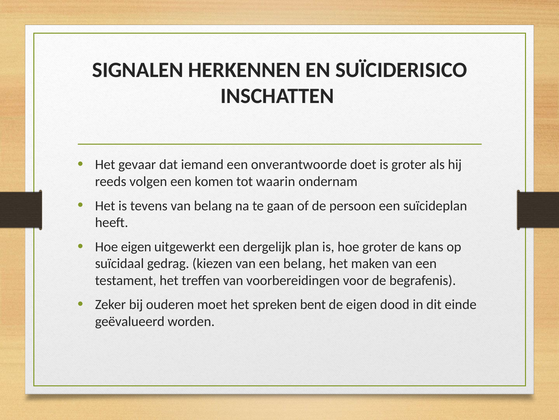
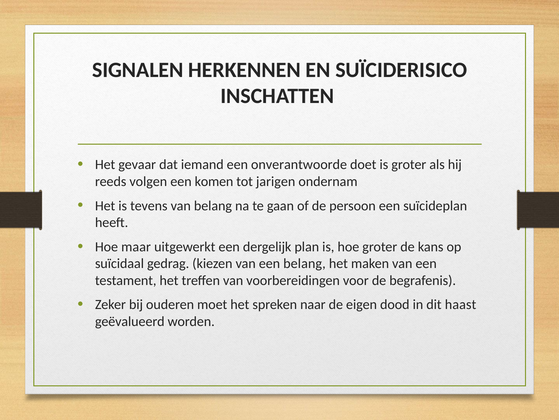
waarin: waarin -> jarigen (276, 181)
Hoe eigen: eigen -> maar (136, 246)
bent: bent -> naar (313, 304)
einde: einde -> haast (461, 304)
